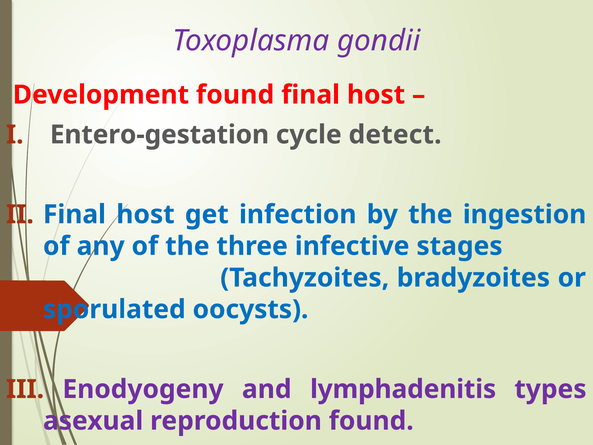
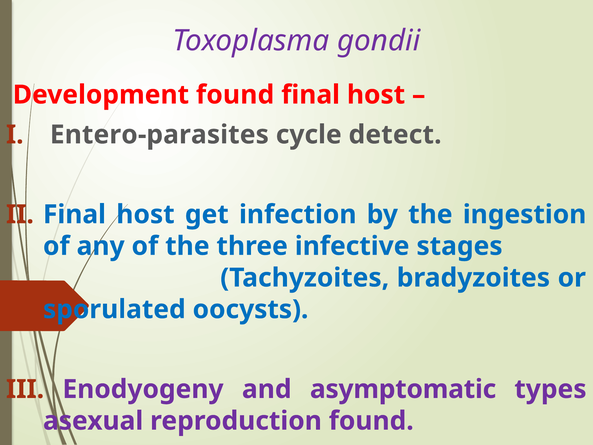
Entero-gestation: Entero-gestation -> Entero-parasites (159, 135)
lymphadenitis: lymphadenitis -> asymptomatic (403, 389)
